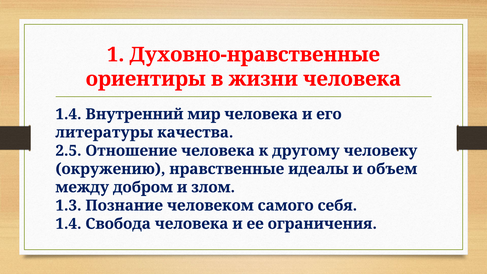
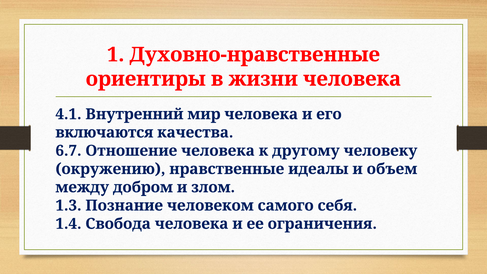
1.4: 1.4 -> 4.1 (68, 114)
литературы: литературы -> включаются (104, 132)
2.5: 2.5 -> 6.7 (68, 151)
